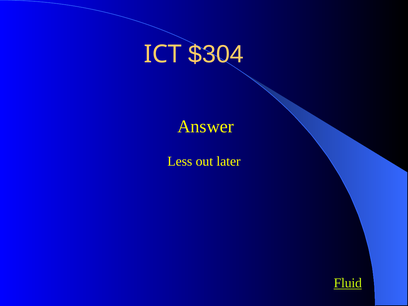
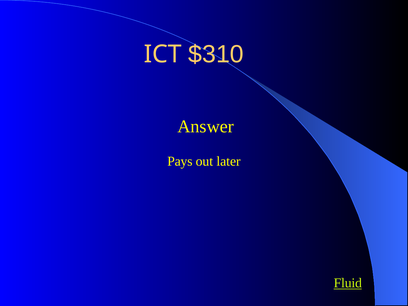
$304: $304 -> $310 (216, 54)
Less: Less -> Pays (180, 161)
